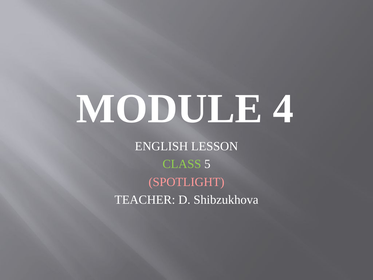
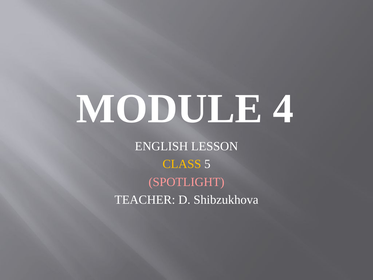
CLASS colour: light green -> yellow (182, 164)
